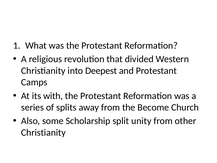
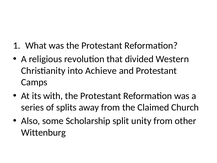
Deepest: Deepest -> Achieve (101, 71)
Become: Become -> Claimed (153, 107)
Christianity: Christianity -> Wittenburg (43, 132)
